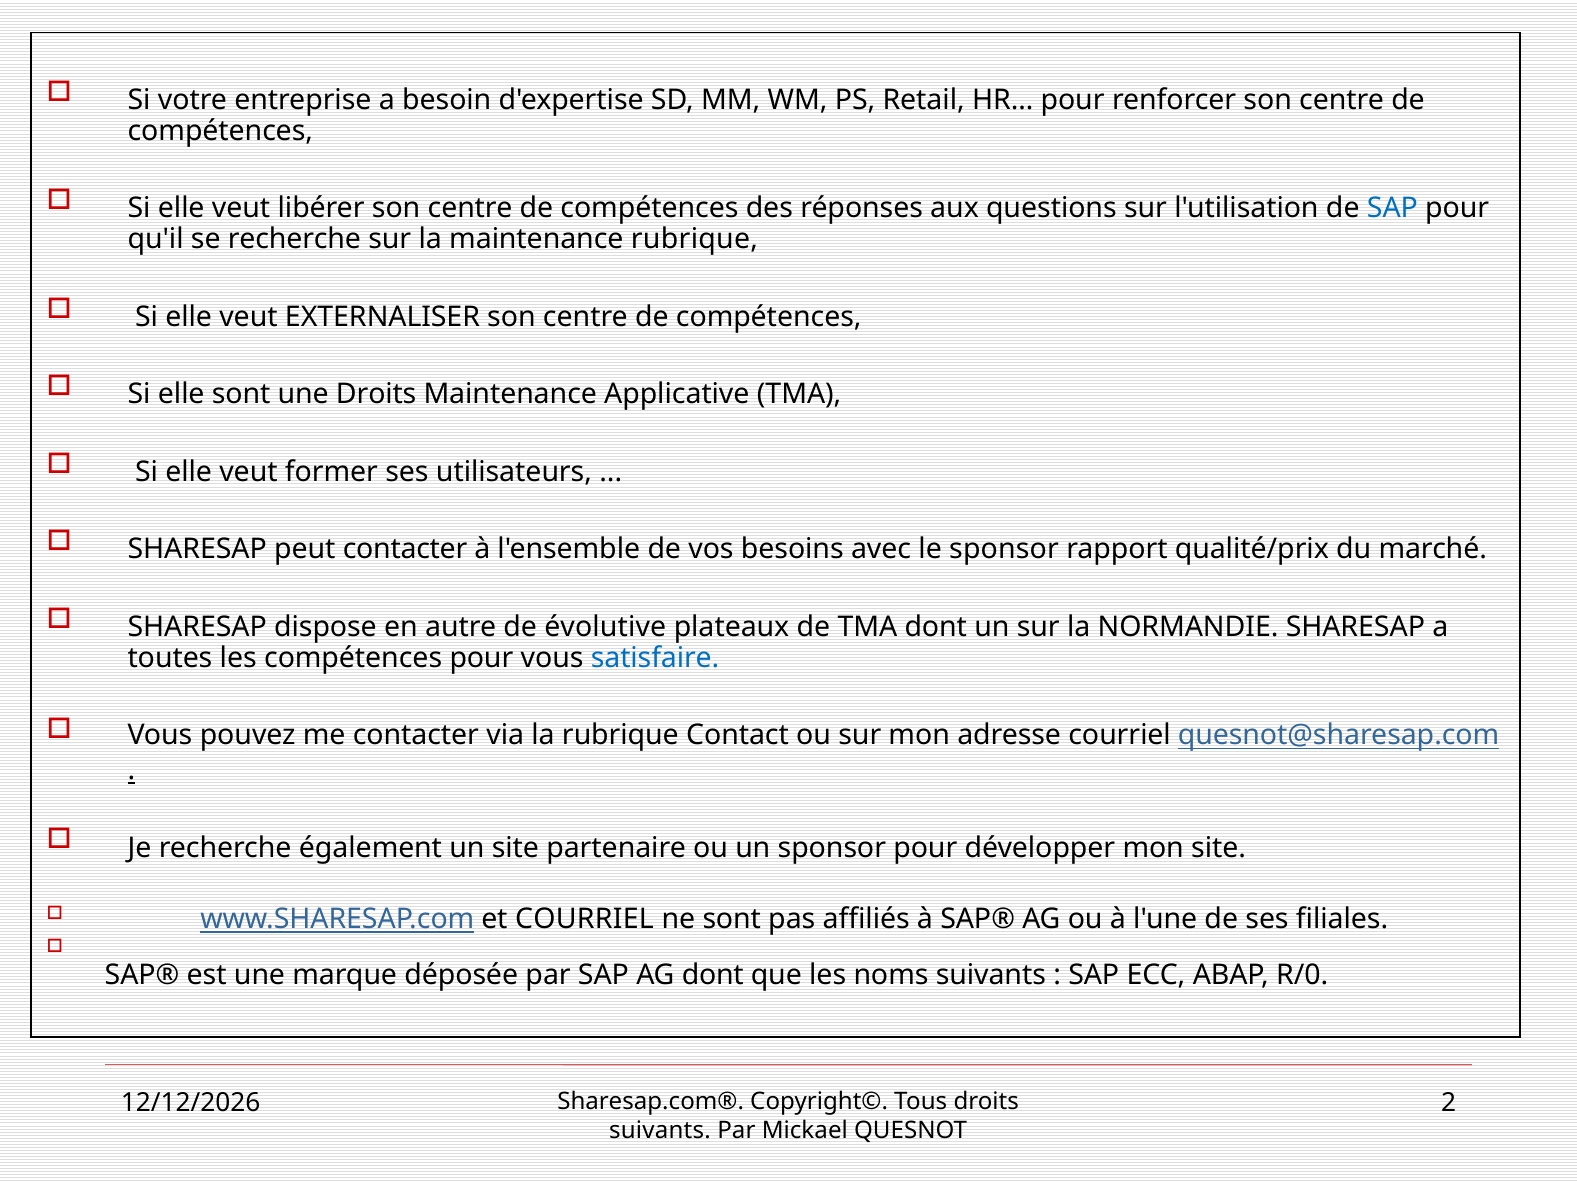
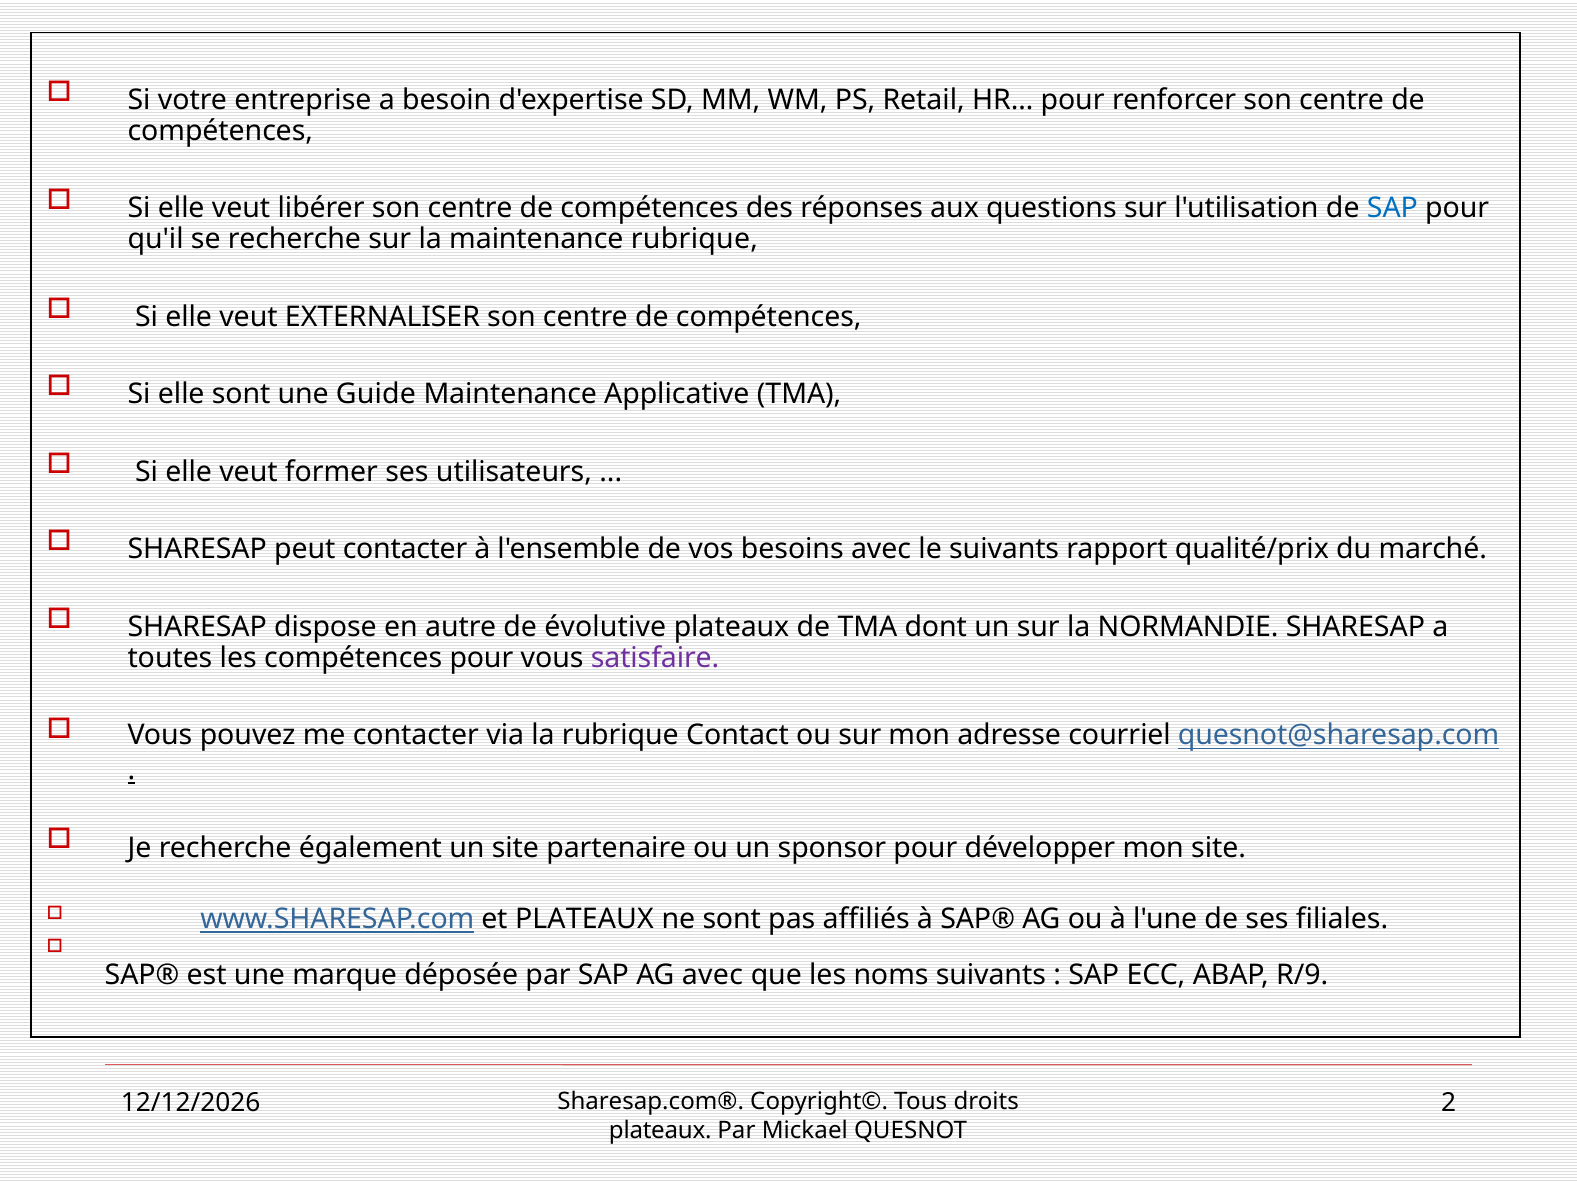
une Droits: Droits -> Guide (376, 394)
le sponsor: sponsor -> suivants (1004, 549)
satisfaire colour: blue -> purple (655, 658)
et COURRIEL: COURRIEL -> PLATEAUX (584, 919)
AG dont: dont -> avec (712, 975)
R/0: R/0 -> R/9 (1302, 975)
suivants: suivants -> plateaux (660, 1130)
